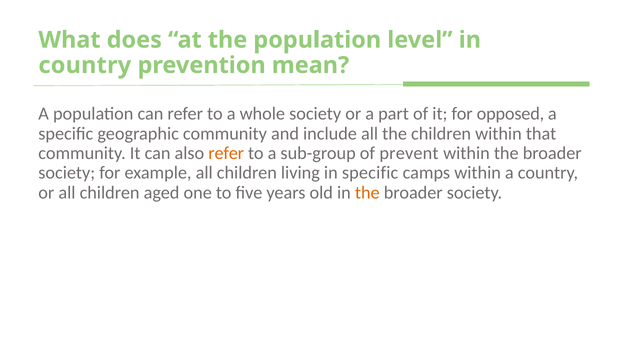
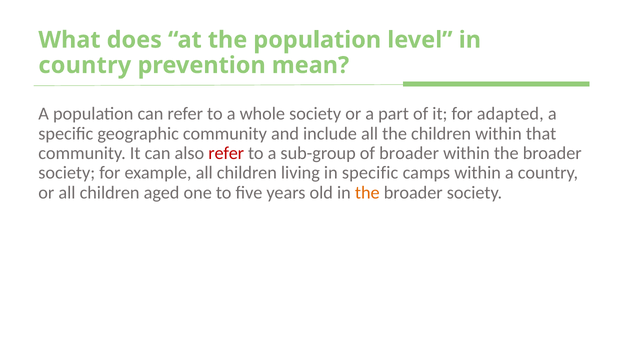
opposed: opposed -> adapted (510, 114)
refer colour: orange -> red (226, 153)
of prevent: prevent -> broader (409, 153)
